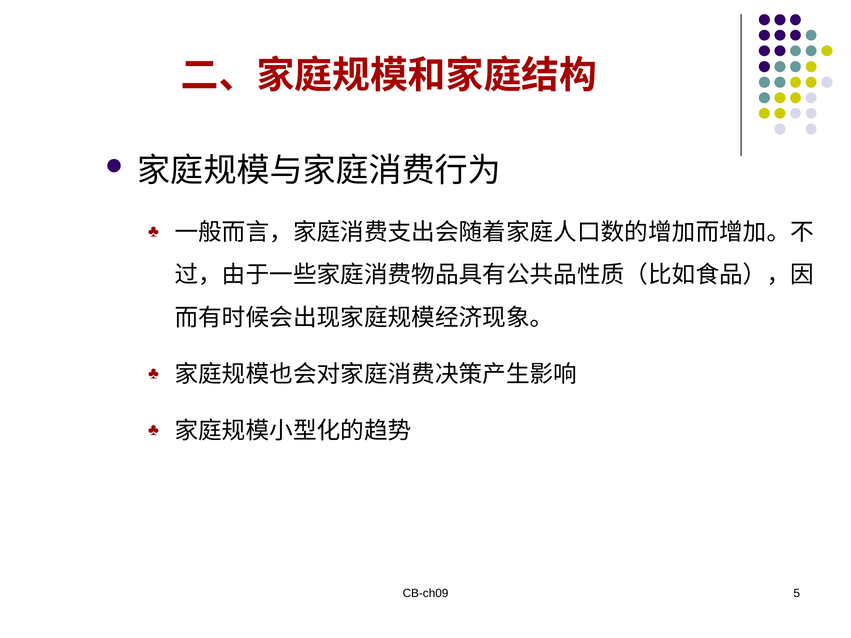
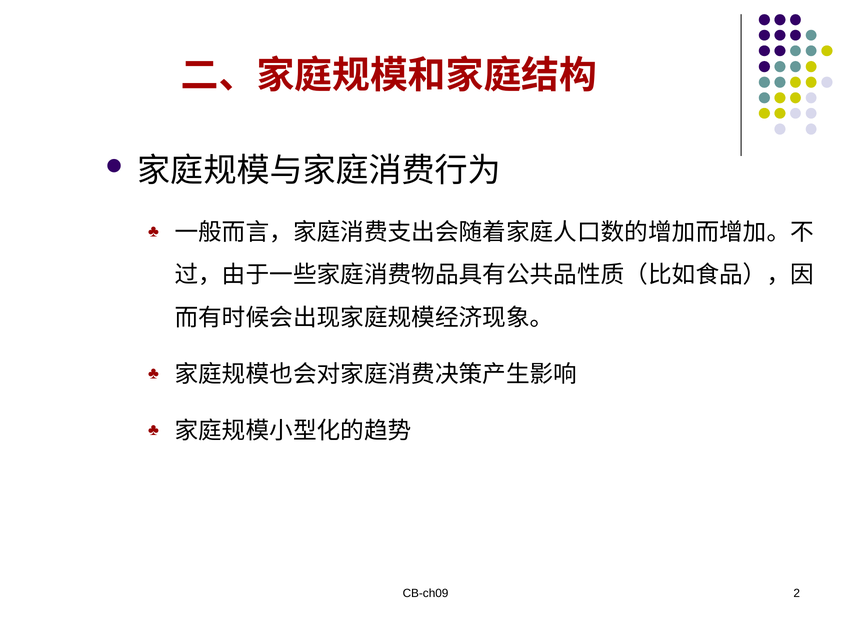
5: 5 -> 2 (797, 594)
